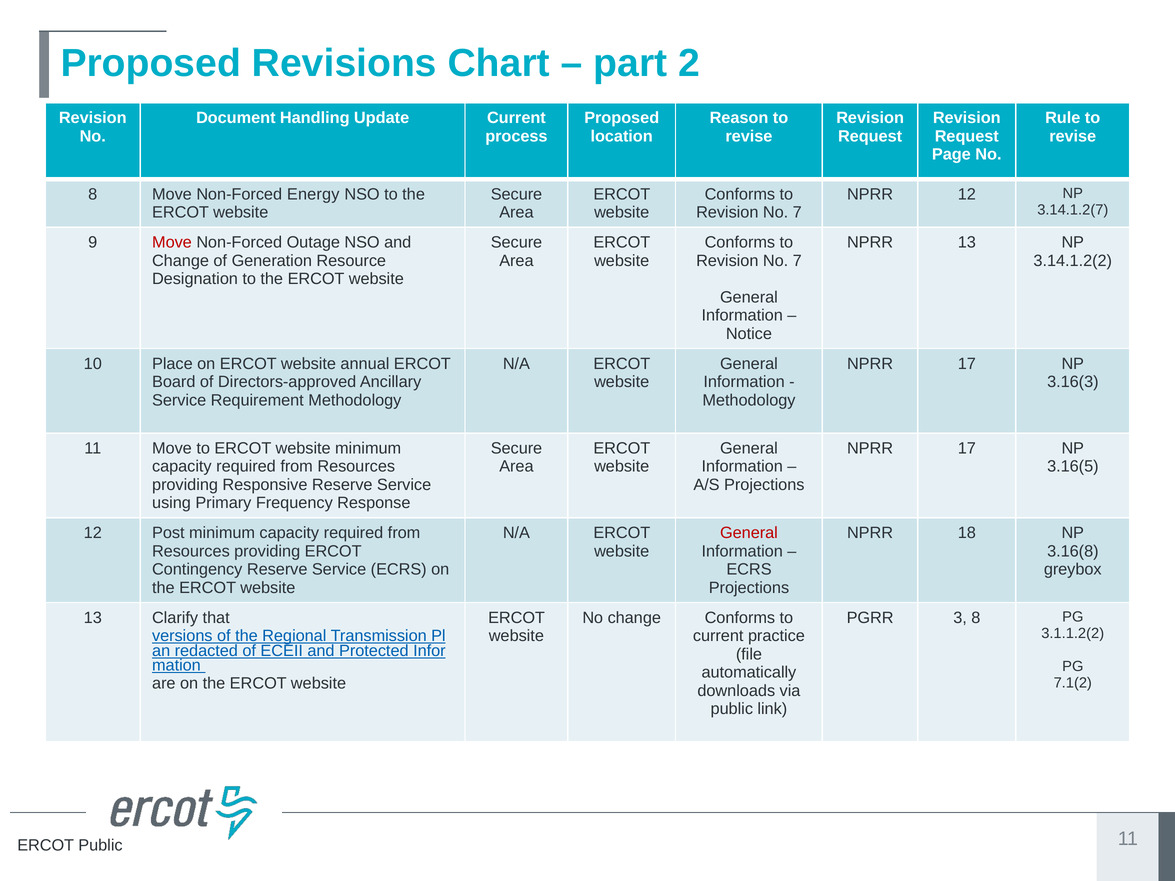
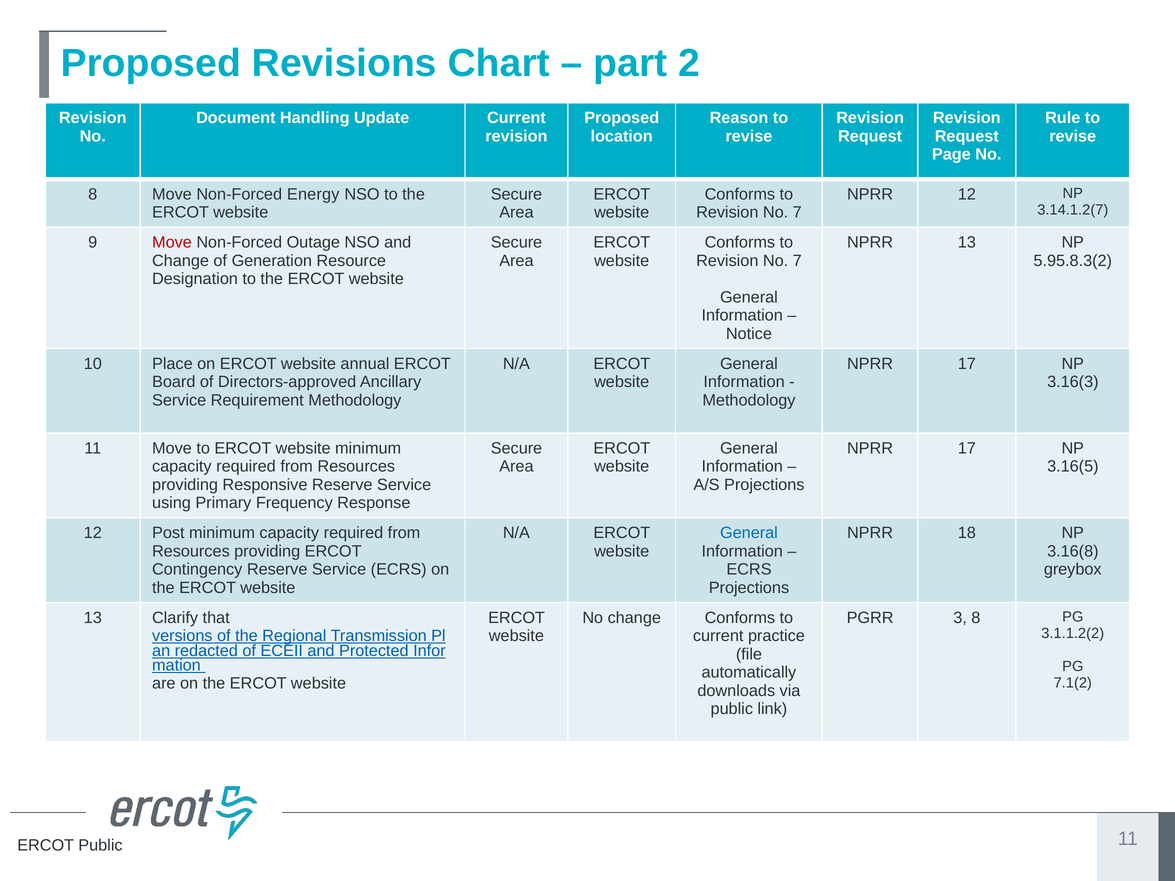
process: process -> revision (516, 136)
3.14.1.2(2: 3.14.1.2(2 -> 5.95.8.3(2 (1073, 261)
General colour: red -> blue (749, 533)
